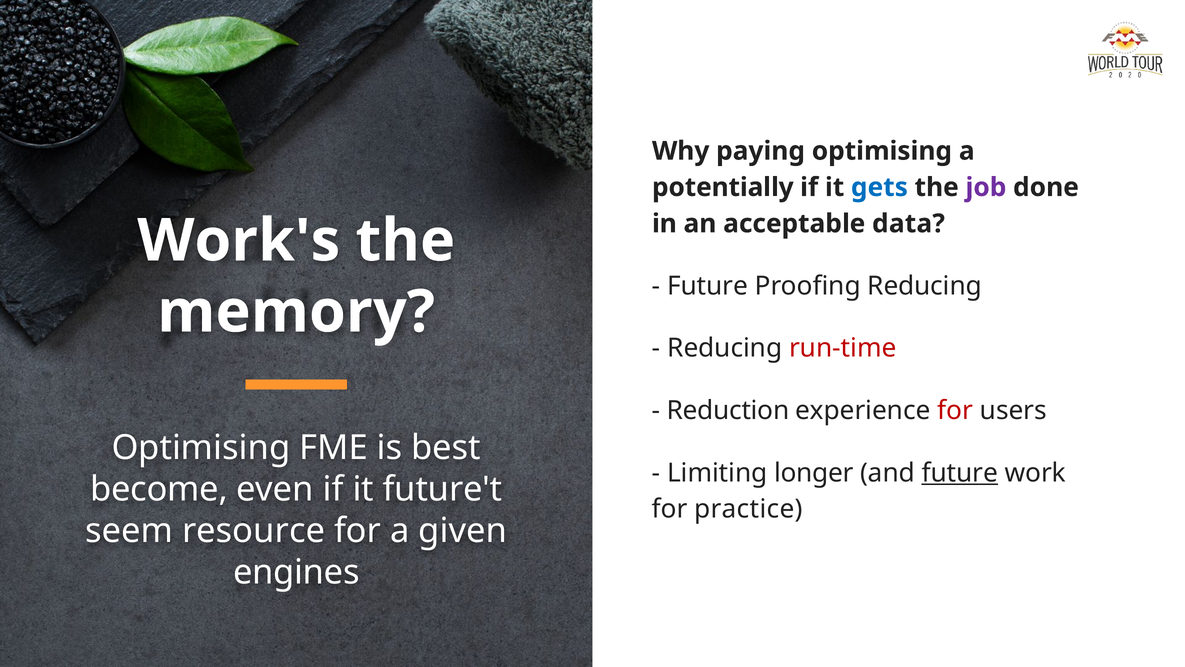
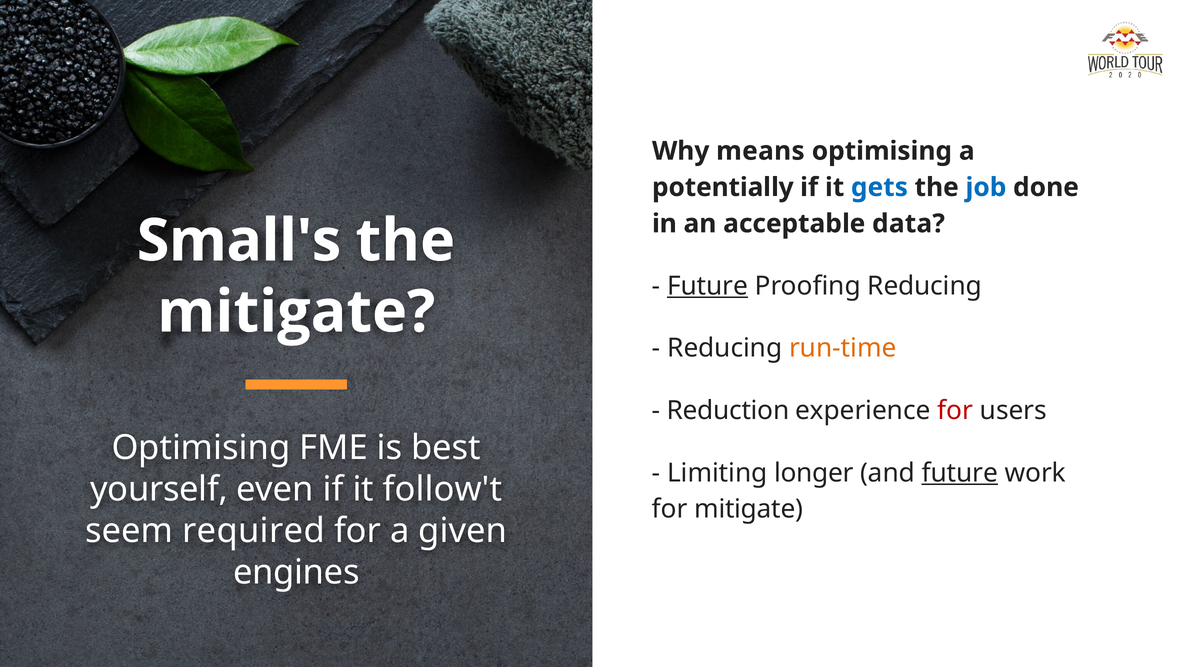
paying: paying -> means (760, 151)
job colour: purple -> blue (986, 187)
Work's: Work's -> Small's (239, 241)
Future underline: none -> present (708, 286)
memory: memory -> mitigate (296, 312)
run-time colour: red -> orange (843, 348)
become: become -> yourself (159, 489)
future't: future't -> follow't (442, 489)
for practice: practice -> mitigate (749, 509)
resource: resource -> required (253, 531)
